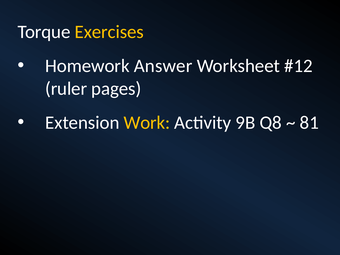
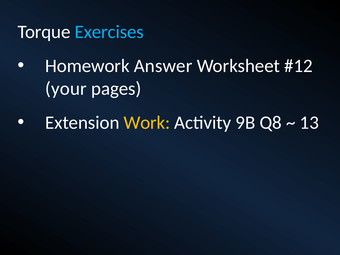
Exercises colour: yellow -> light blue (109, 32)
ruler: ruler -> your (66, 89)
81: 81 -> 13 (309, 123)
